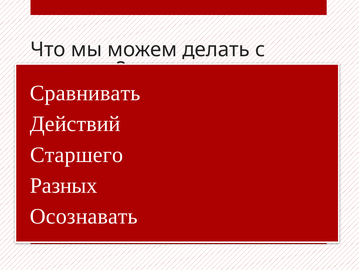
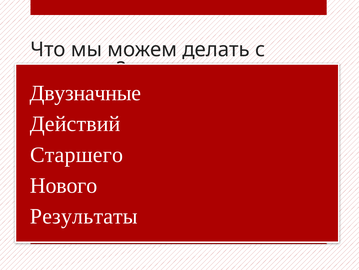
Сравнивать: Сравнивать -> Двузначные (85, 93)
Разных: Разных -> Нового (64, 185)
Осознавать: Осознавать -> Результаты (84, 216)
